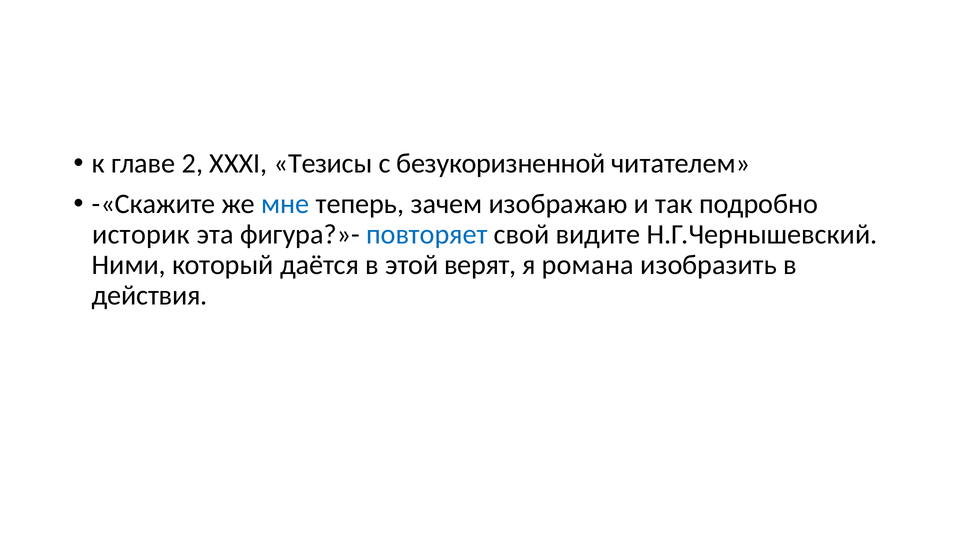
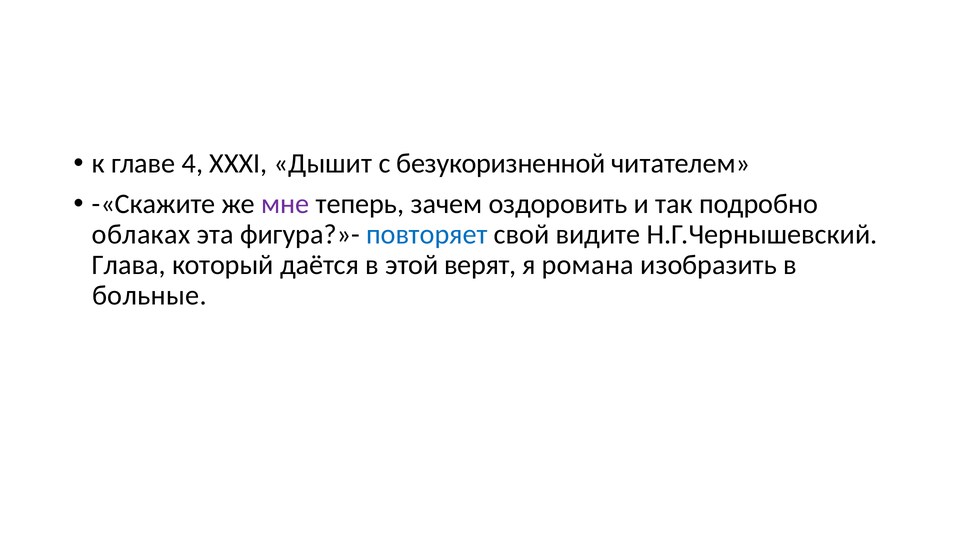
2: 2 -> 4 (192, 164)
Тезисы: Тезисы -> Дышит (323, 164)
мне colour: blue -> purple (285, 204)
изображаю: изображаю -> оздоровить (558, 204)
историк: историк -> облаках (141, 235)
Ними: Ними -> Глава (129, 265)
действия: действия -> больные (149, 296)
